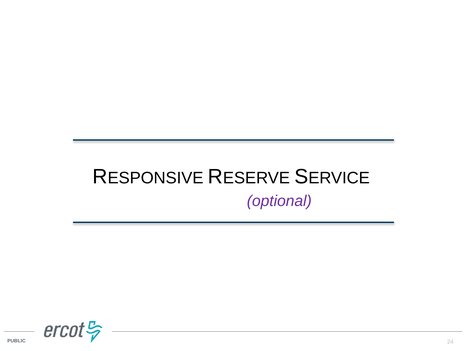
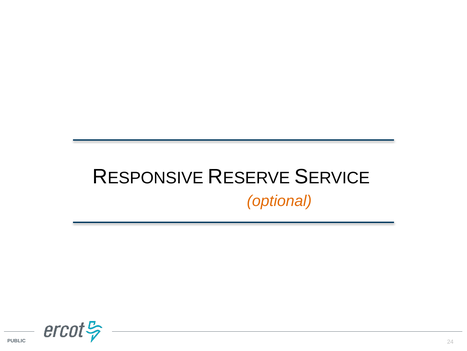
optional colour: purple -> orange (279, 201)
